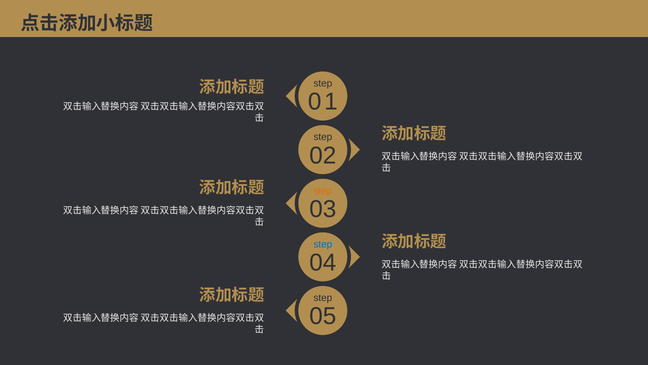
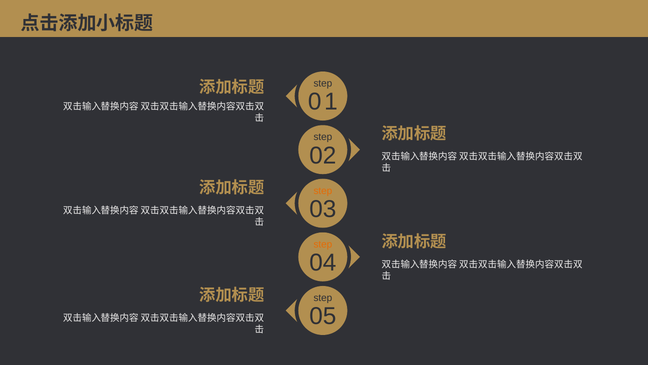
step colour: blue -> orange (323, 244)
